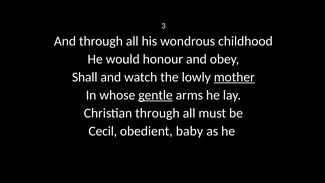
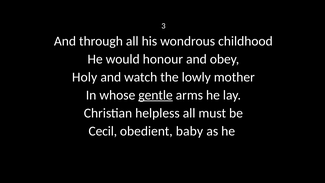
Shall: Shall -> Holy (85, 77)
mother underline: present -> none (234, 77)
Christian through: through -> helpless (157, 113)
